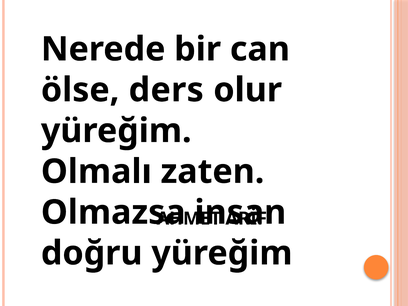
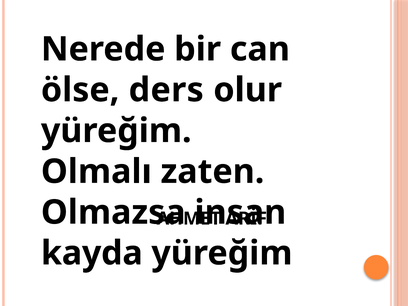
doğru: doğru -> kayda (92, 253)
